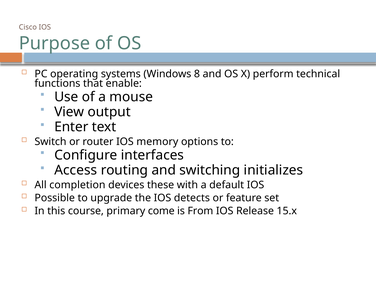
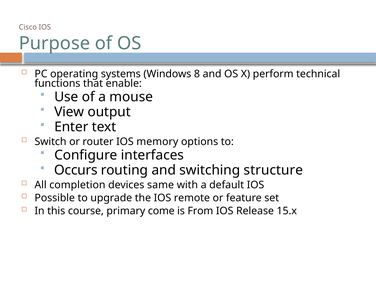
Access: Access -> Occurs (76, 170)
initializes: initializes -> structure (273, 170)
these: these -> same (161, 185)
detects: detects -> remote (192, 198)
